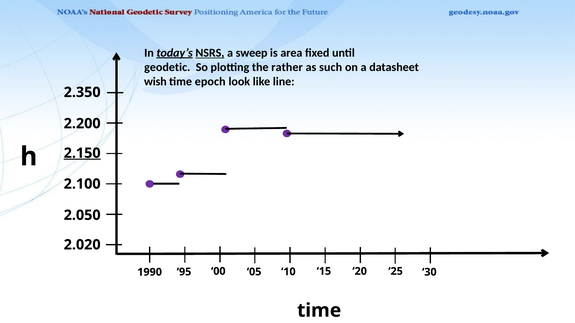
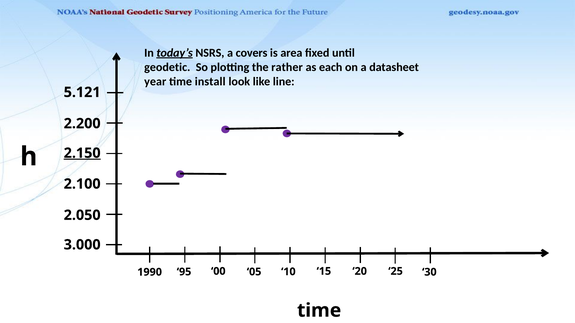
NSRS underline: present -> none (210, 53)
sweep: sweep -> covers (252, 53)
such: such -> each (331, 67)
wish: wish -> year (155, 82)
epoch: epoch -> install (210, 82)
2.350: 2.350 -> 5.121 (82, 92)
2.020: 2.020 -> 3.000 (82, 245)
